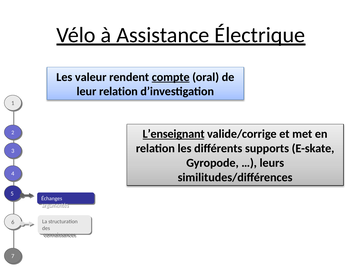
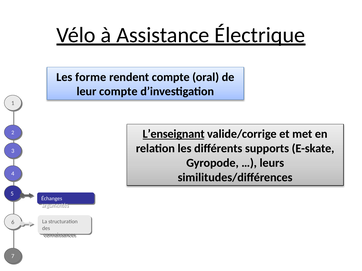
valeur: valeur -> forme (91, 77)
compte underline: present -> none (171, 77)
leur relation: relation -> compte (118, 92)
